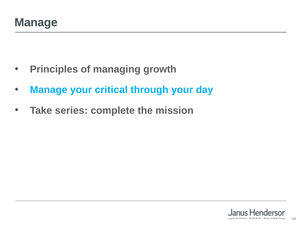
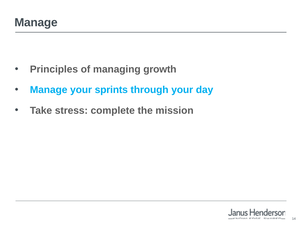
critical: critical -> sprints (111, 90)
series: series -> stress (71, 111)
